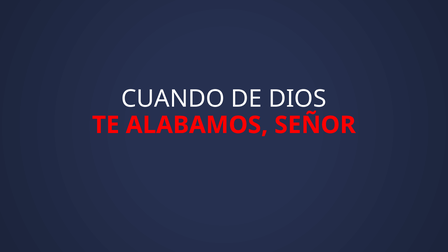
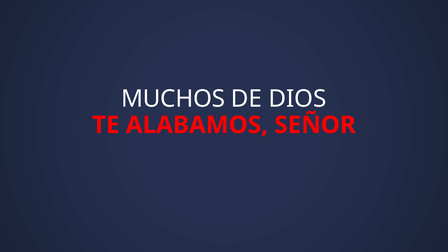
CUANDO: CUANDO -> MUCHOS (173, 99)
